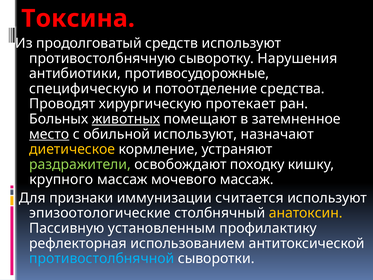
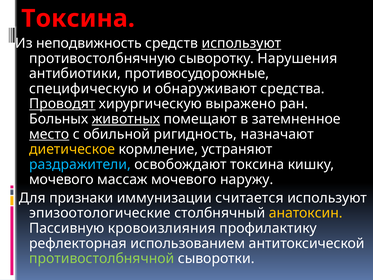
продолговатый: продолговатый -> неподвижность (89, 43)
используют underline: none -> present (241, 43)
потоотделение: потоотделение -> обнаруживают (206, 89)
Проводят underline: none -> present (62, 104)
протекает: протекает -> выражено (241, 104)
обильной используют: используют -> ригидность (195, 134)
раздражители colour: light green -> light blue (80, 164)
освобождают походку: походку -> токсина (257, 164)
крупного: крупного -> мочевого (61, 179)
мочевого массаж: массаж -> наружу (247, 179)
установленным: установленным -> кровоизлияния (162, 228)
противостолбнячной colour: light blue -> light green (102, 258)
